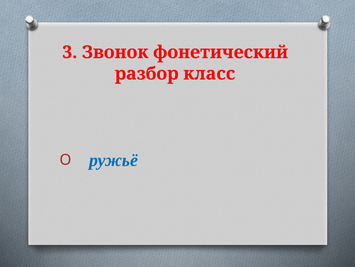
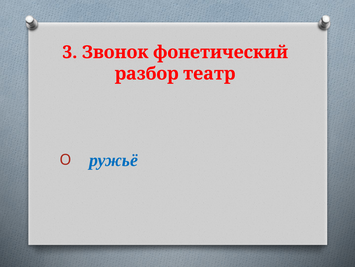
класс: класс -> театр (209, 73)
